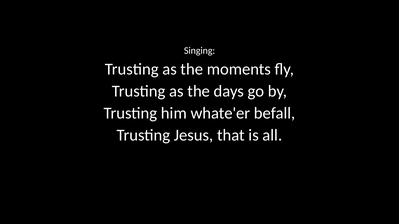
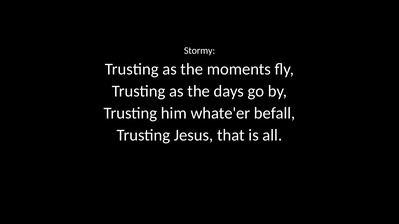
Singing: Singing -> Stormy (200, 51)
